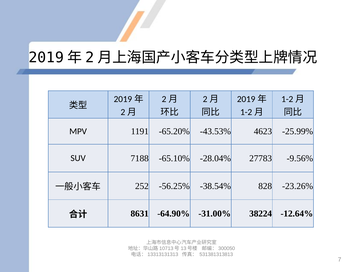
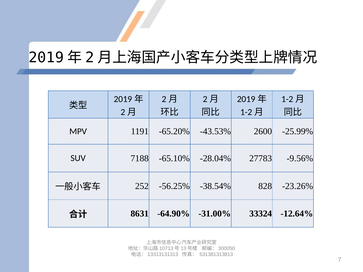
4623: 4623 -> 2600 (263, 132)
38224: 38224 -> 33324 (261, 214)
